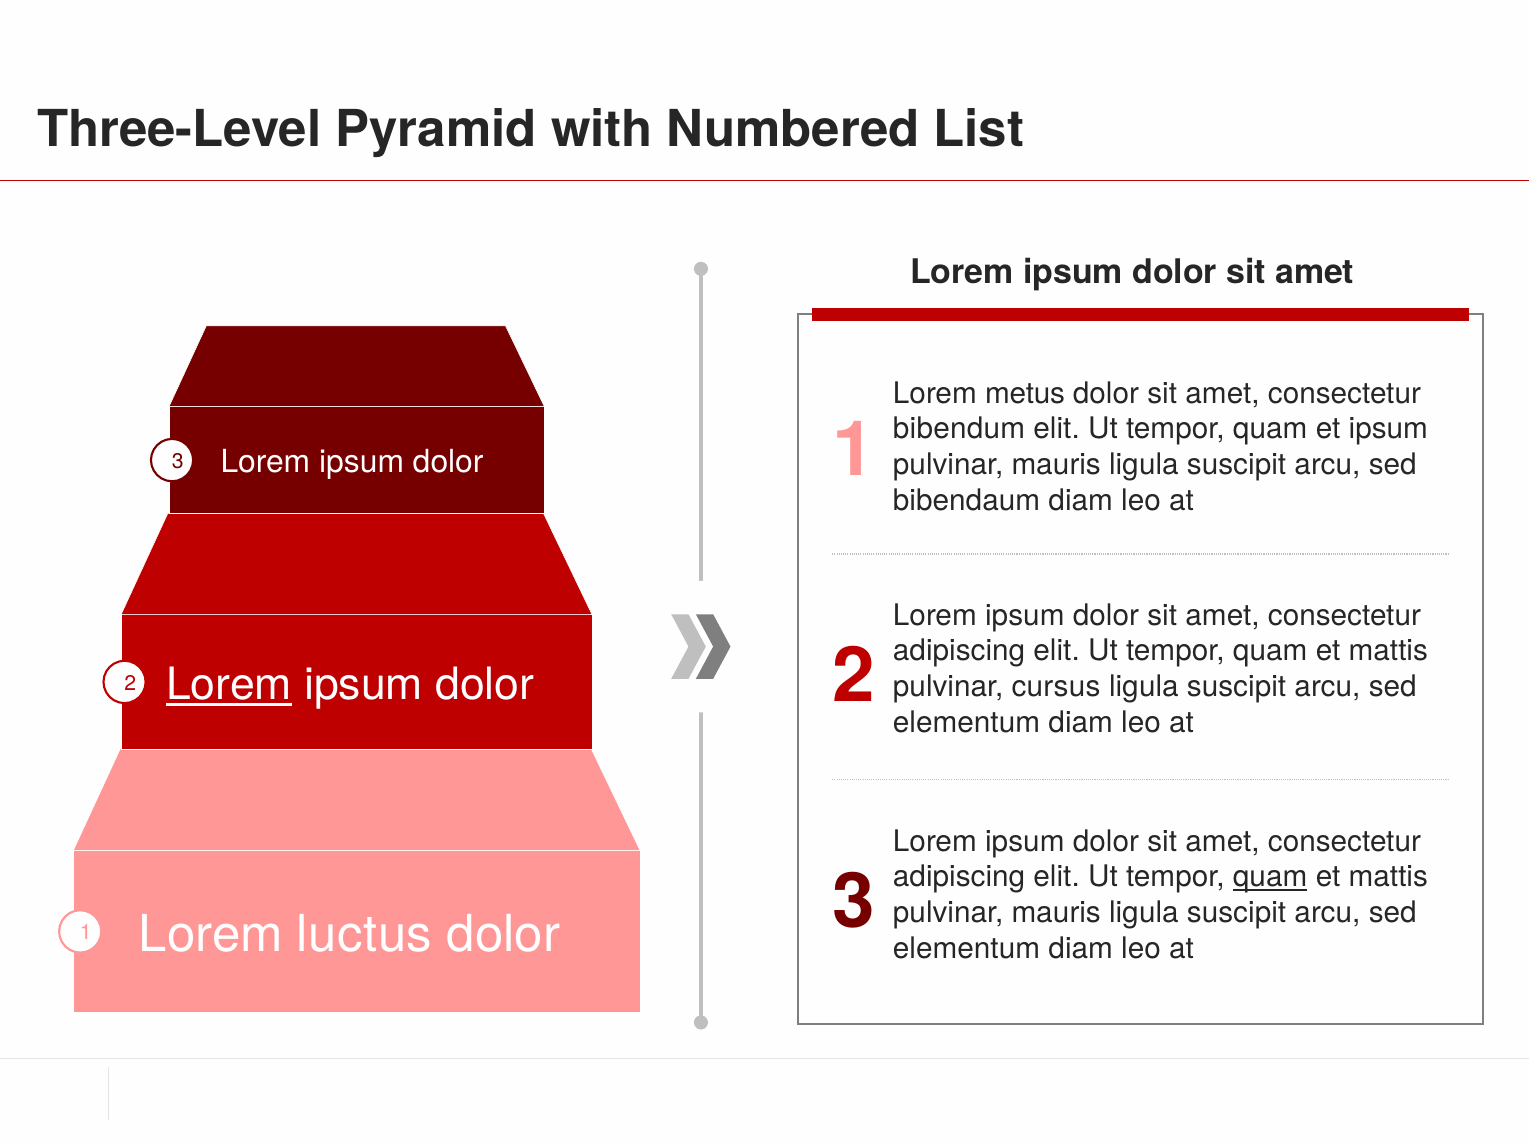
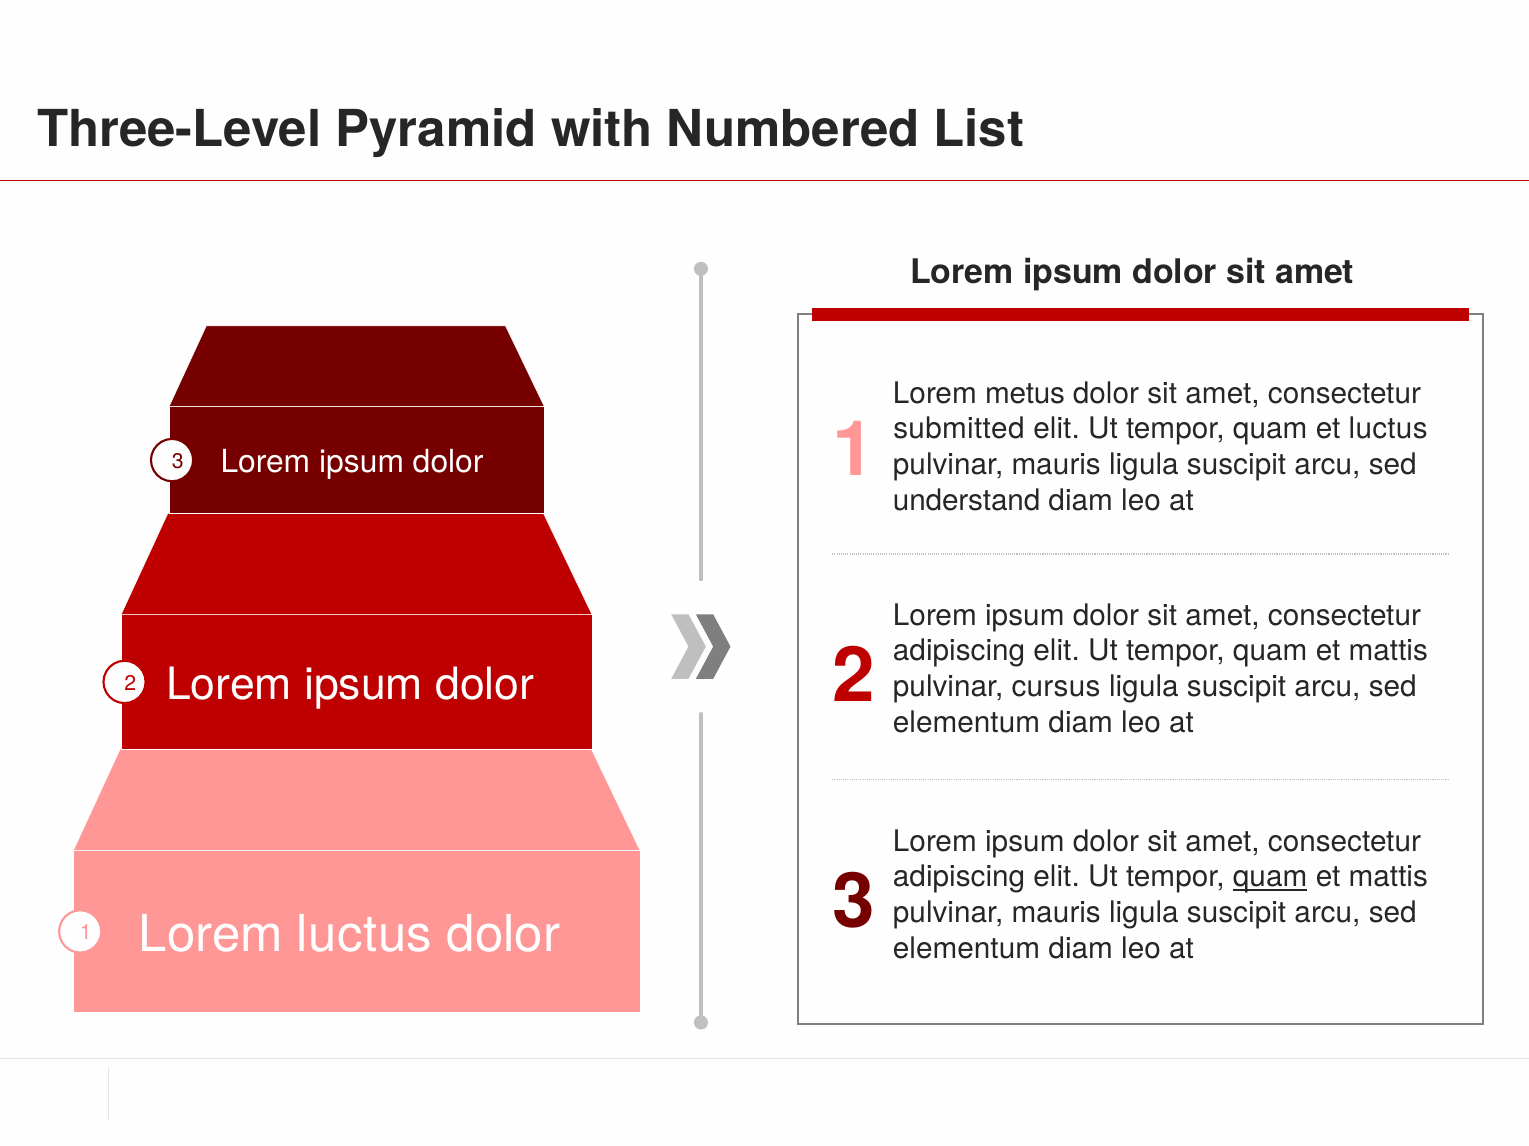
bibendum: bibendum -> submitted (959, 429)
et ipsum: ipsum -> luctus (1388, 429)
bibendaum: bibendaum -> understand (967, 501)
Lorem underline: present -> none (229, 686)
